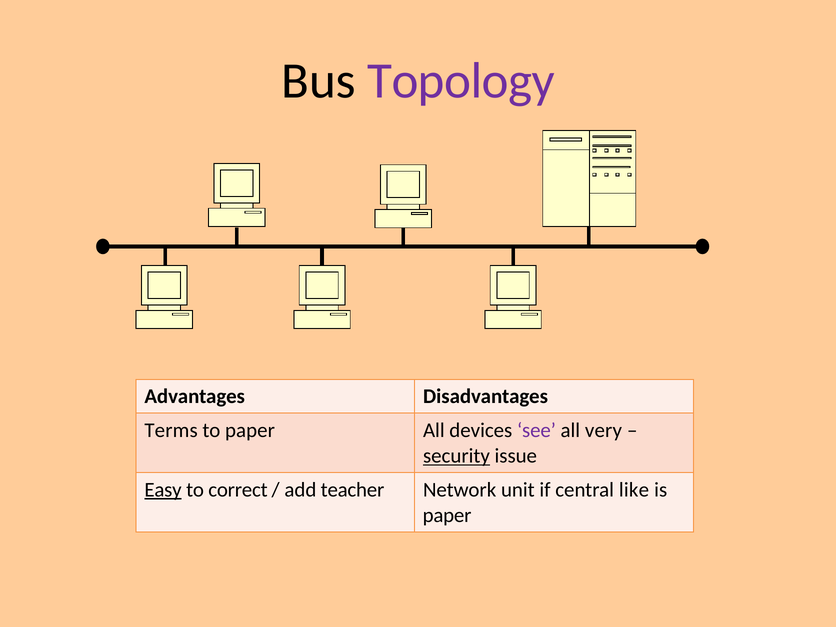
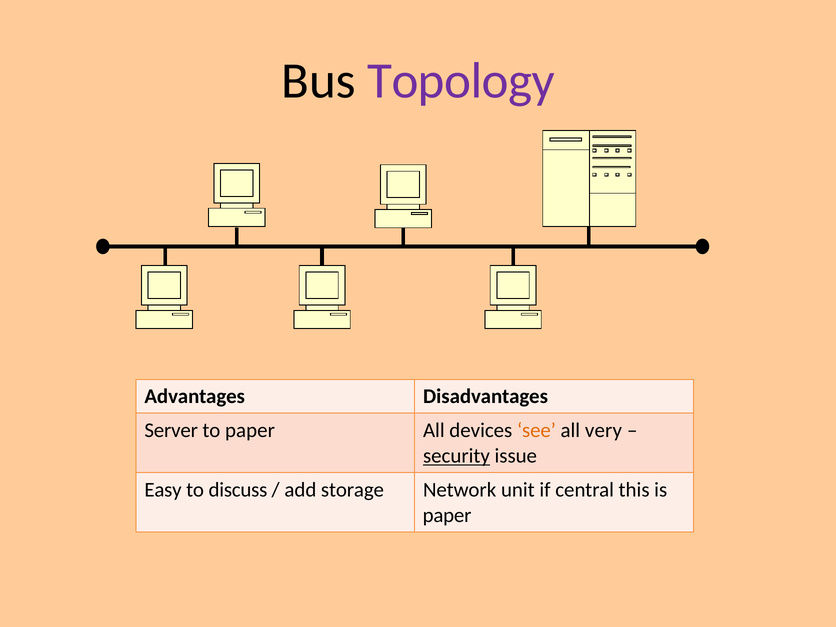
Terms: Terms -> Server (171, 430)
see colour: purple -> orange (536, 430)
Easy underline: present -> none (163, 490)
correct: correct -> discuss (238, 490)
teacher: teacher -> storage (352, 490)
like: like -> this (634, 490)
